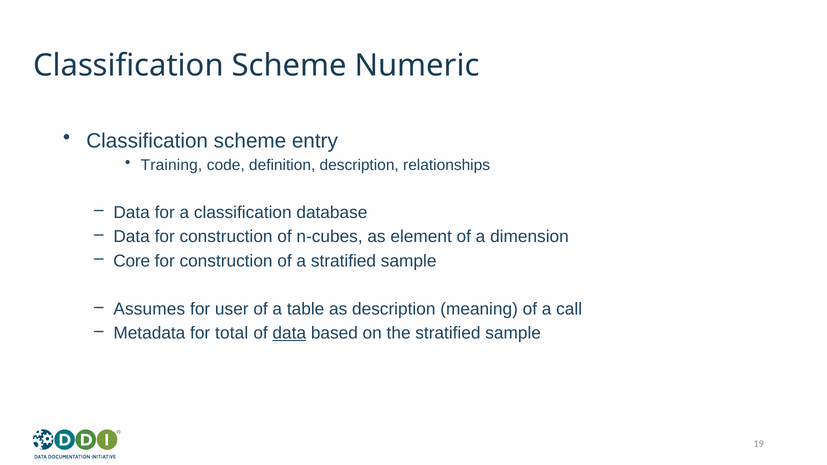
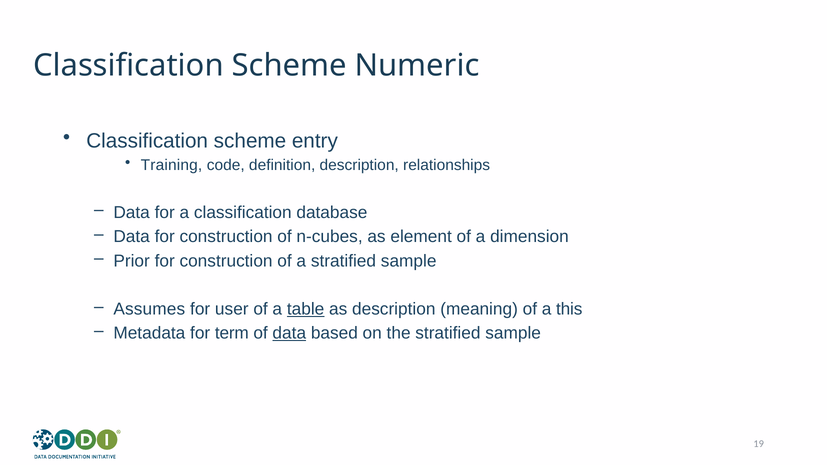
Core: Core -> Prior (132, 261)
table underline: none -> present (306, 309)
call: call -> this (569, 309)
total: total -> term (232, 333)
